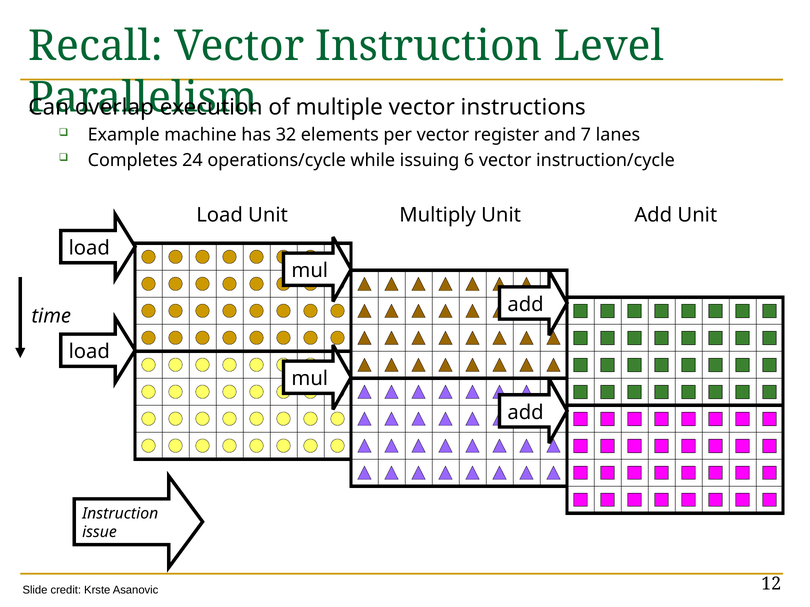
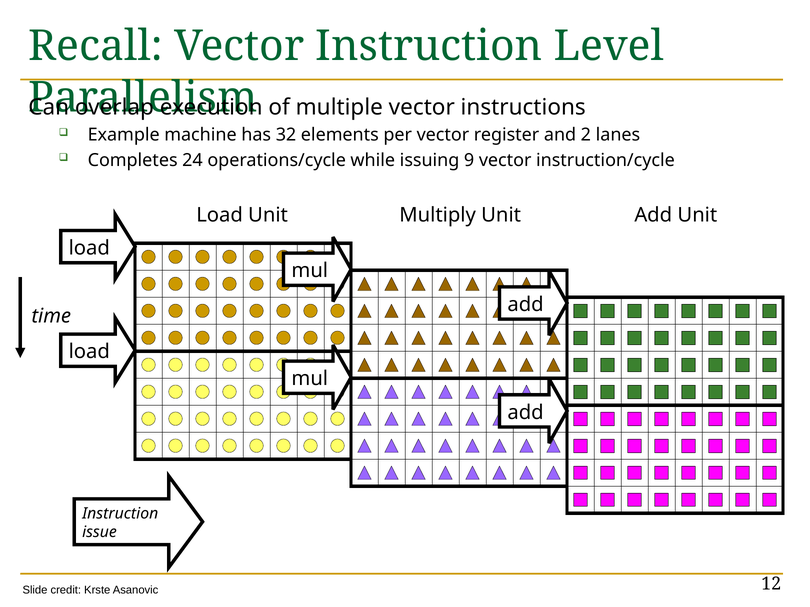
7: 7 -> 2 (586, 135)
6: 6 -> 9 (469, 160)
